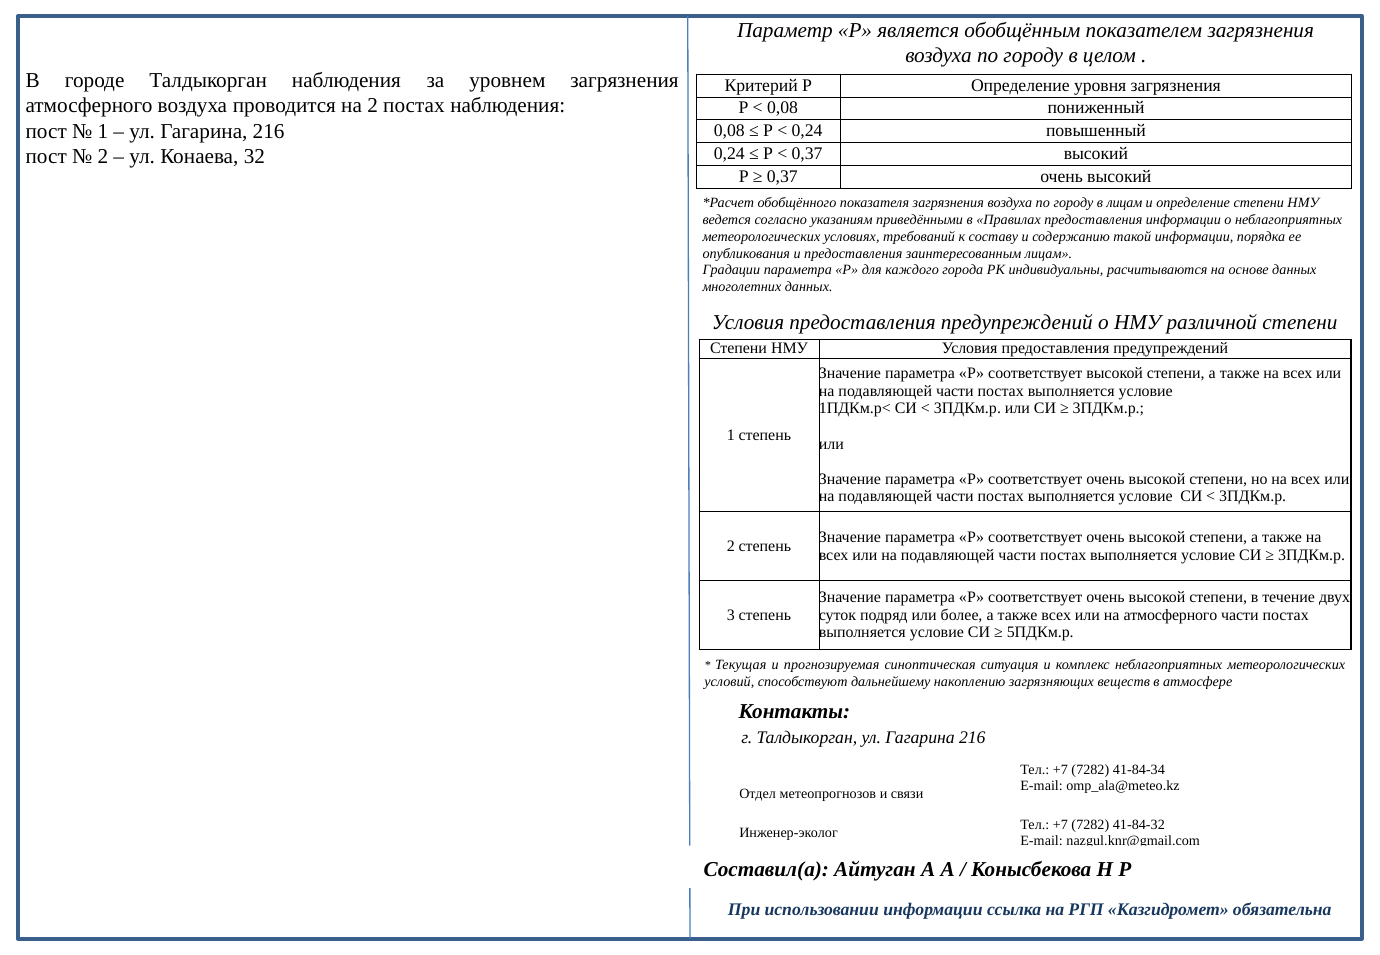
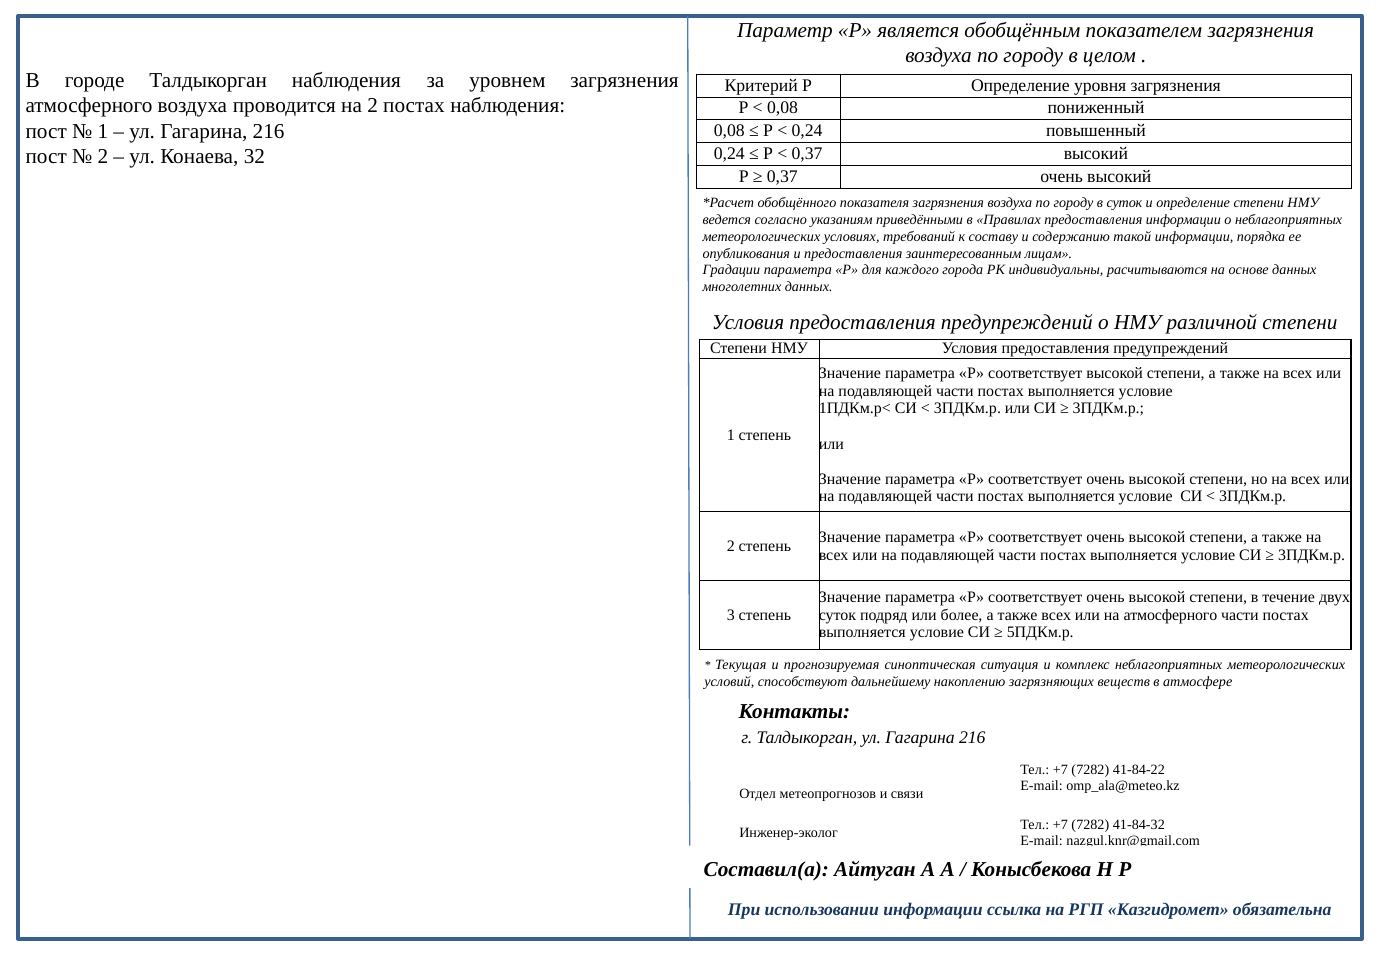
в лицам: лицам -> суток (1124, 203)
41-84-34: 41-84-34 -> 41-84-22 (1139, 770)
